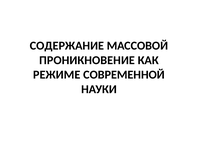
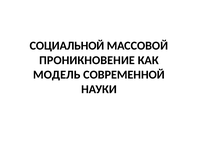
СОДЕРЖАНИЕ: СОДЕРЖАНИЕ -> СОЦИАЛЬНОЙ (67, 46)
РЕЖИМЕ: РЕЖИМЕ -> МОДЕЛЬ (57, 75)
